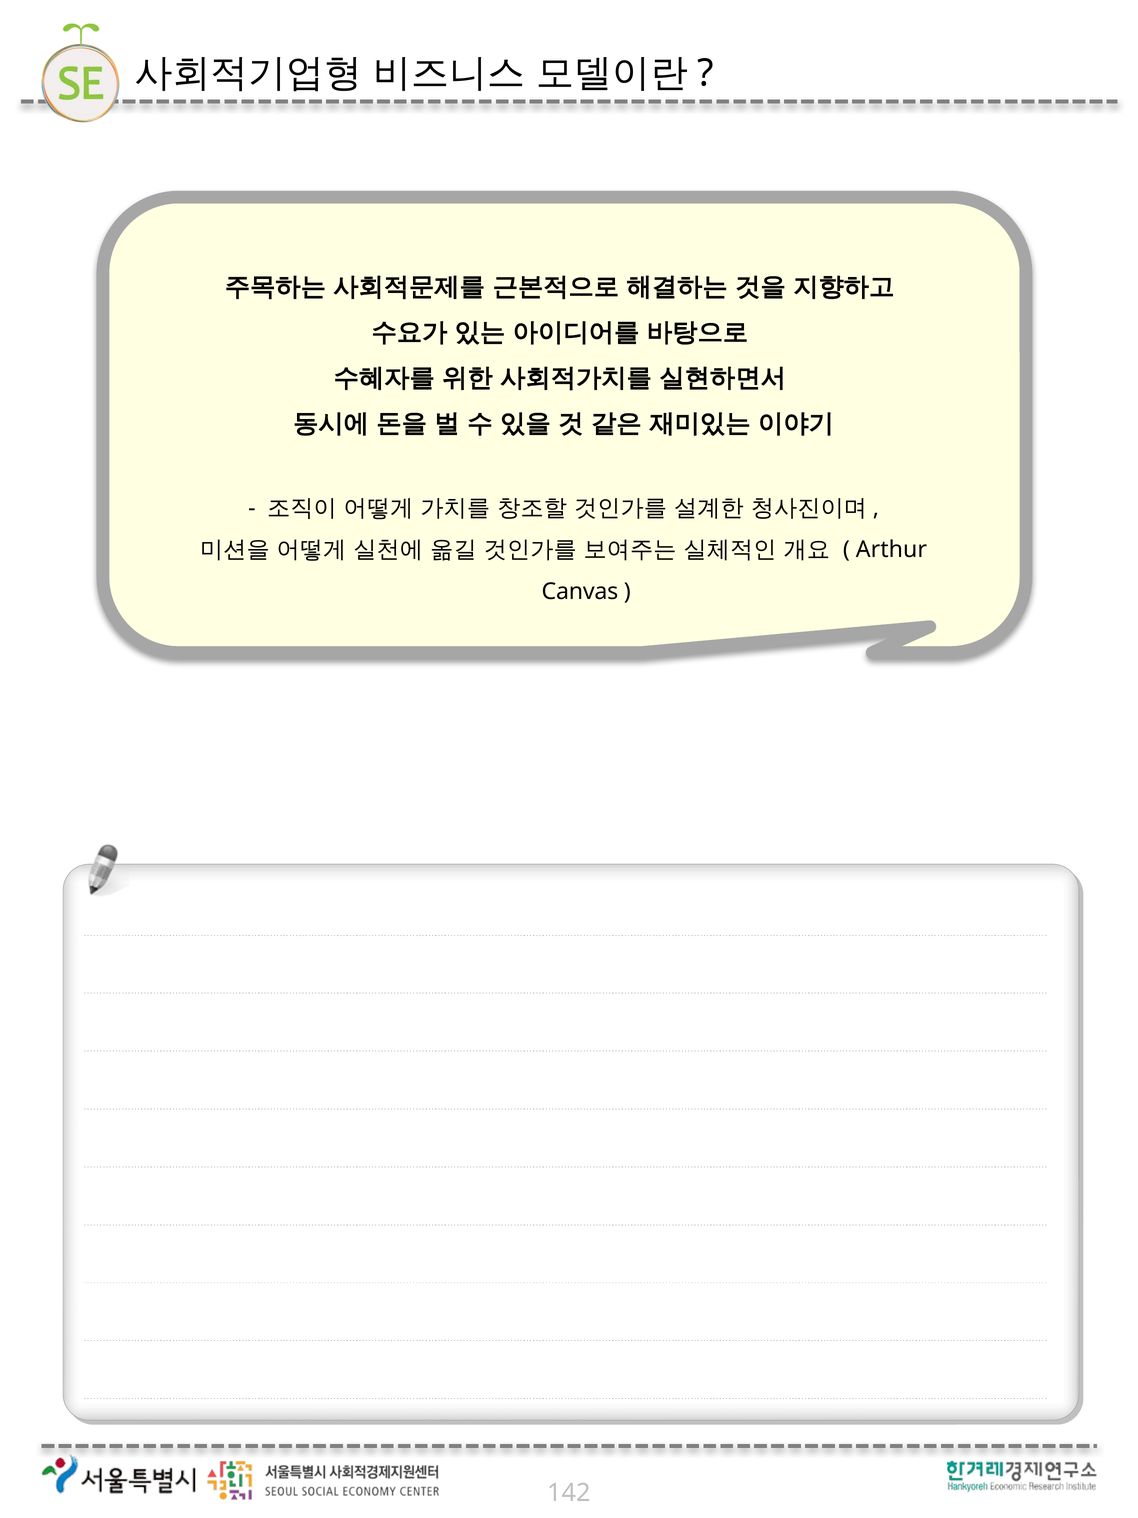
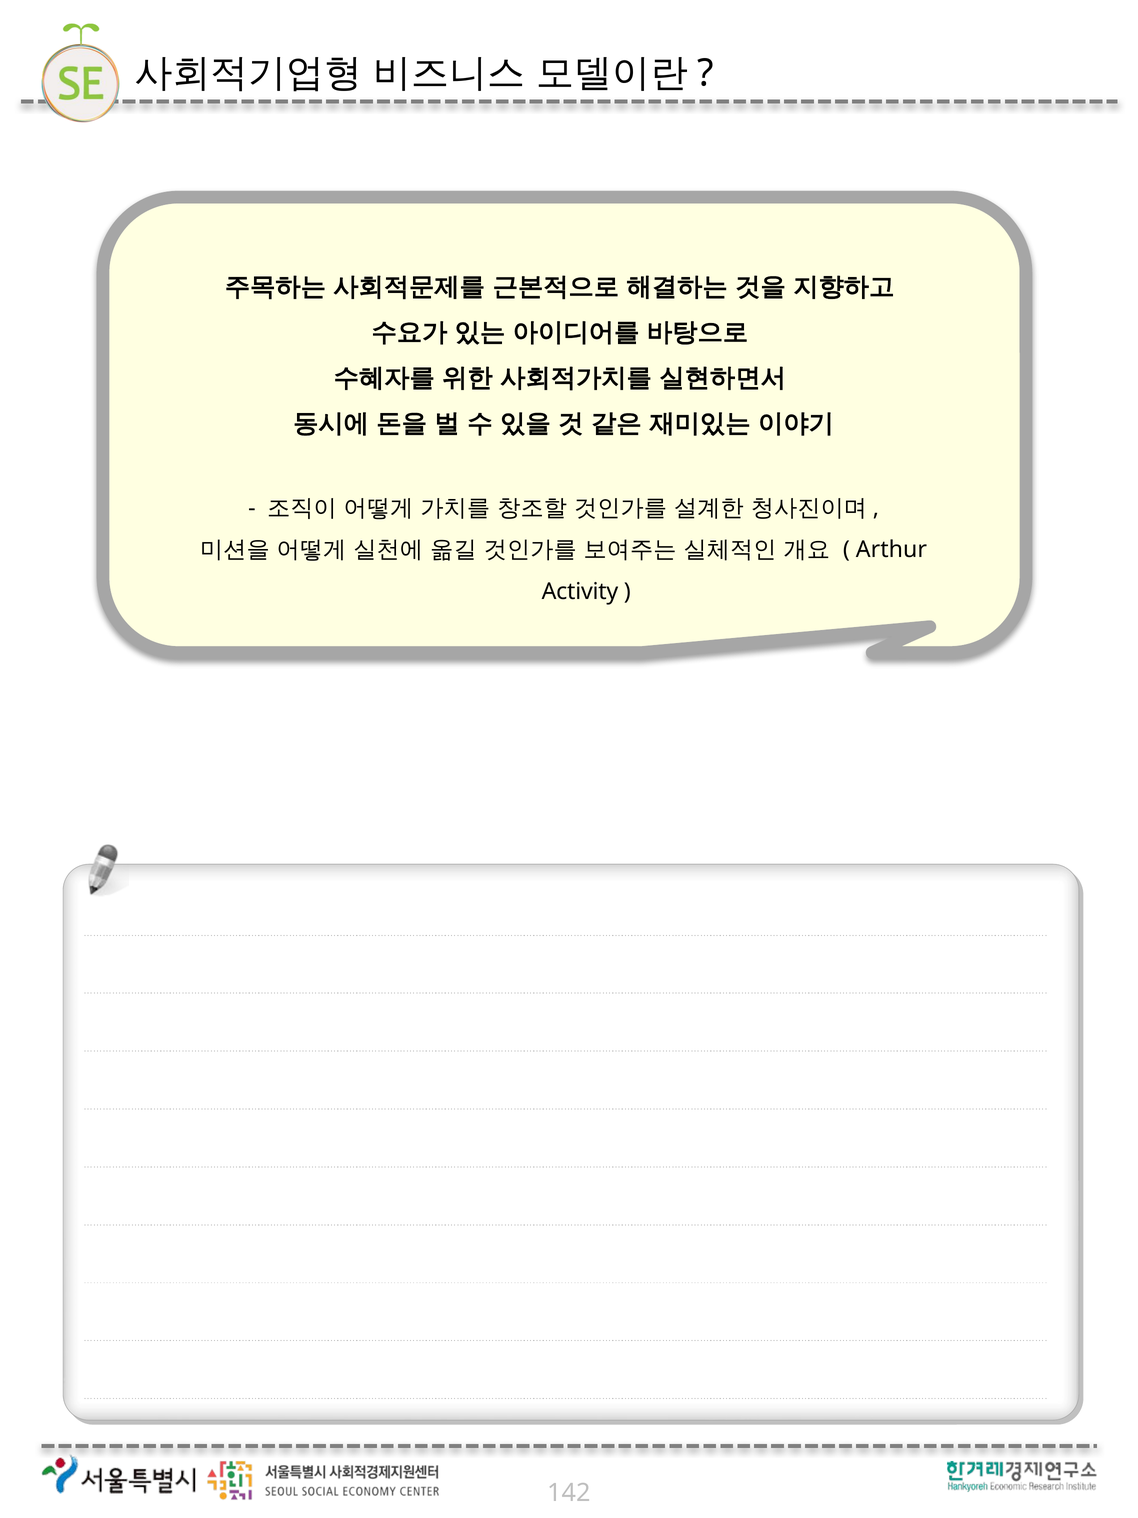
Canvas: Canvas -> Activity (580, 591)
